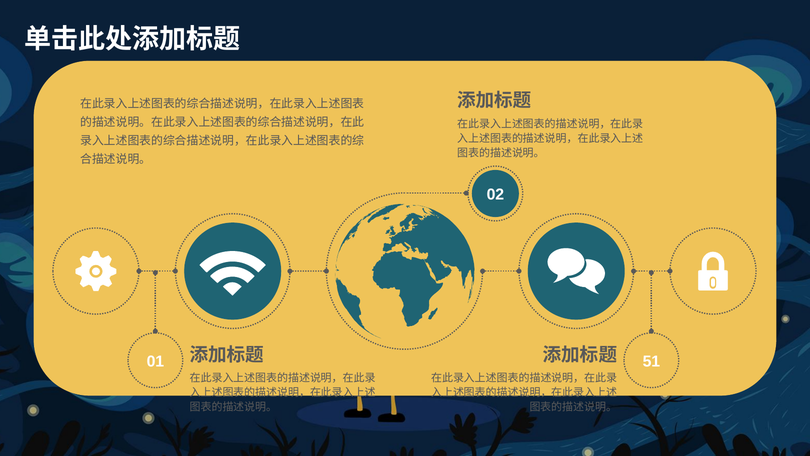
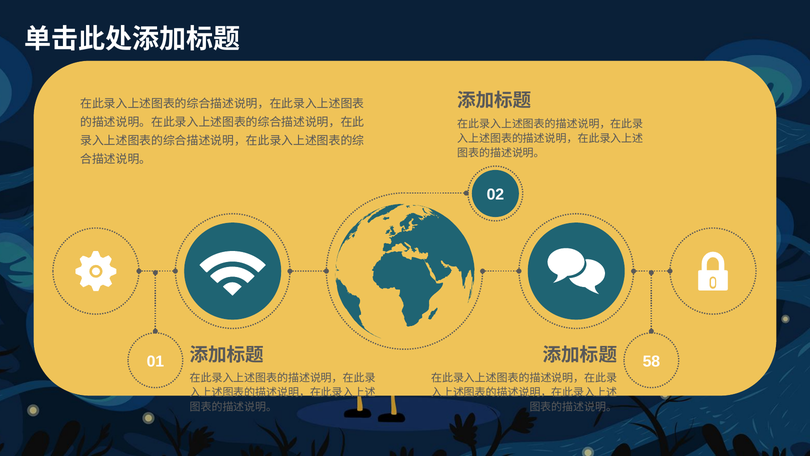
51: 51 -> 58 (651, 361)
